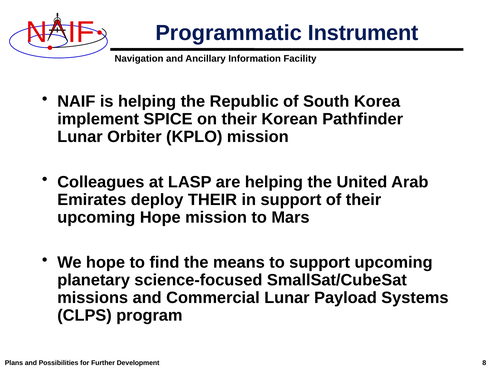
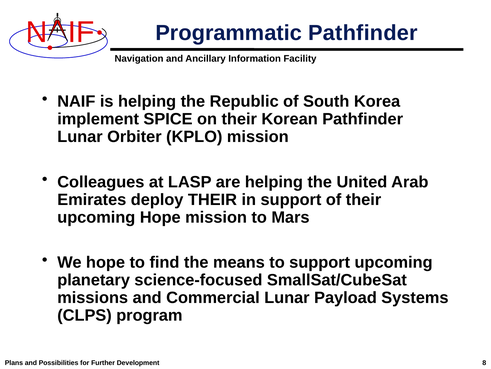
Programmatic Instrument: Instrument -> Pathfinder (363, 33)
